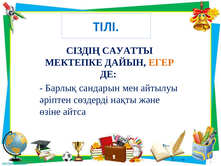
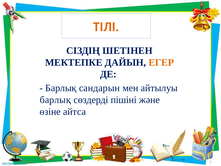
ТІЛІ colour: blue -> orange (106, 27)
САУАТТЫ: САУАТТЫ -> ШЕТІНЕН (128, 51)
әріптен: әріптен -> барлық (55, 100)
нақты: нақты -> пішіні (124, 100)
